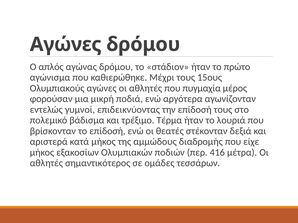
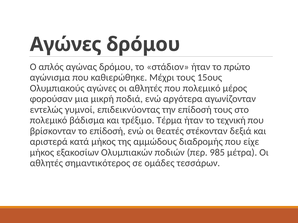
που πυγμαχία: πυγμαχία -> πολεμικό (202, 88)
λουριά: λουριά -> τεχνική (231, 121)
416: 416 -> 985 (217, 153)
